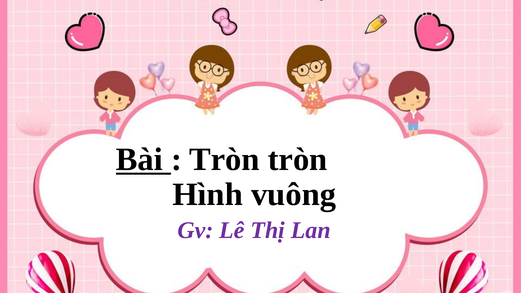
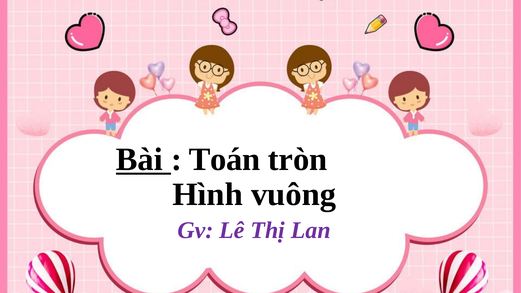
Tròn: Tròn -> Toán (225, 159)
